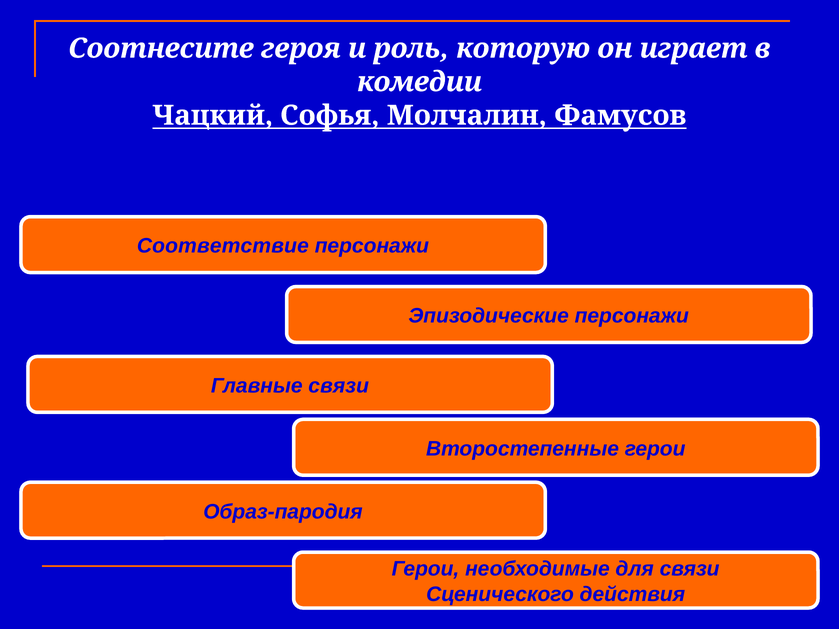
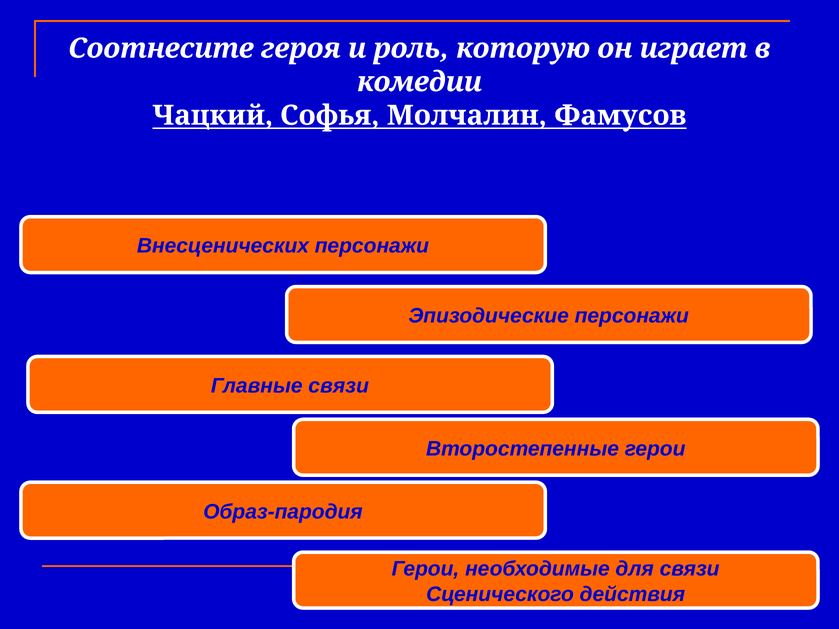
Соответствие: Соответствие -> Внесценических (223, 246)
